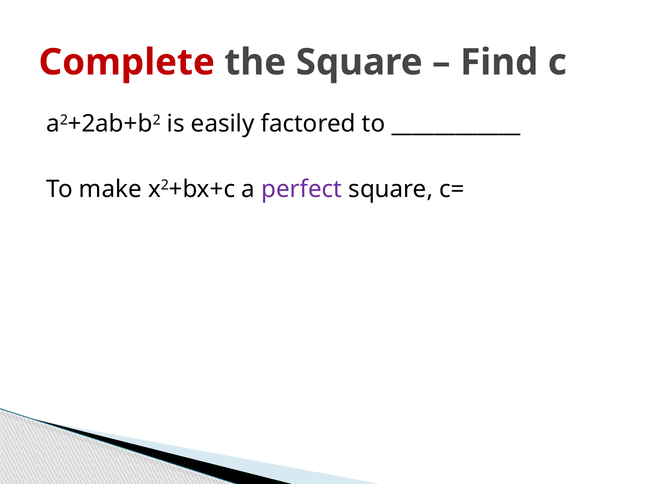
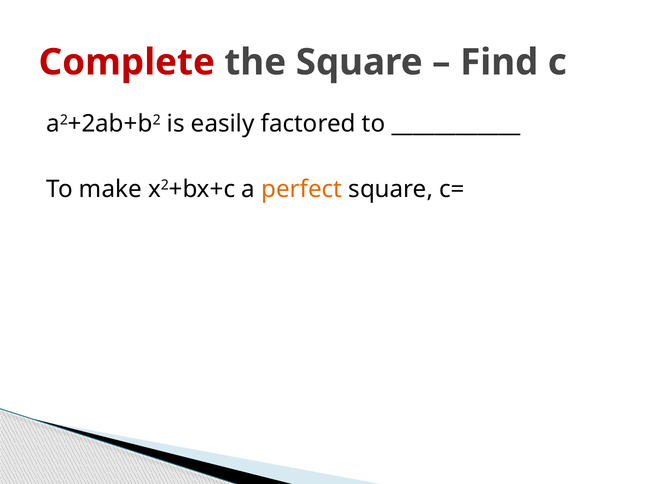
perfect colour: purple -> orange (302, 189)
